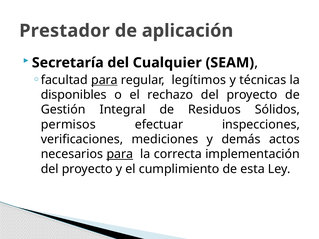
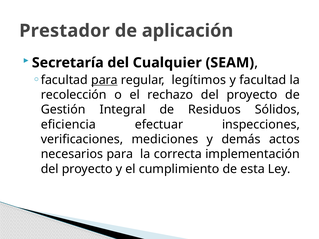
y técnicas: técnicas -> facultad (263, 80)
disponibles: disponibles -> recolección (74, 95)
permisos: permisos -> eficiencia (68, 125)
para underline: present -> none (120, 154)
